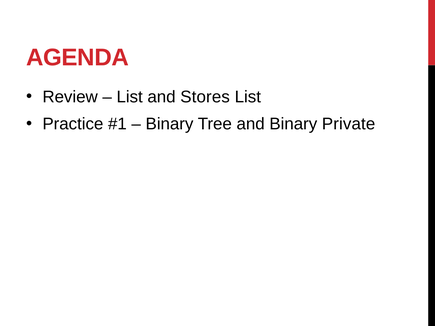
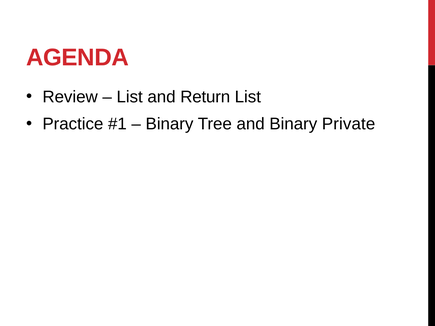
Stores: Stores -> Return (205, 97)
